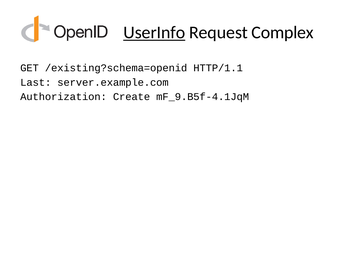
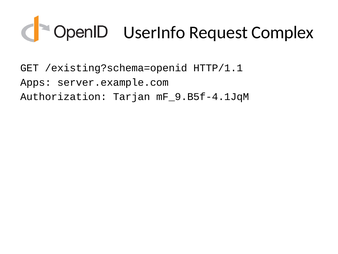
UserInfo underline: present -> none (154, 33)
Last: Last -> Apps (36, 82)
Create: Create -> Tarjan (132, 97)
